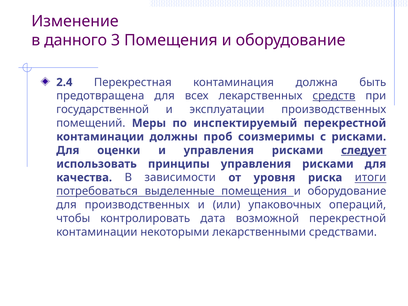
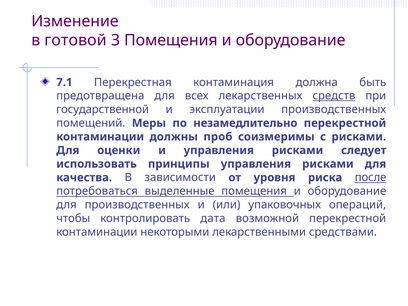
данного: данного -> готовой (75, 40)
2.4: 2.4 -> 7.1 (64, 82)
инспектируемый: инспектируемый -> незамедлительно (245, 123)
следует underline: present -> none (364, 150)
итоги: итоги -> после (371, 178)
